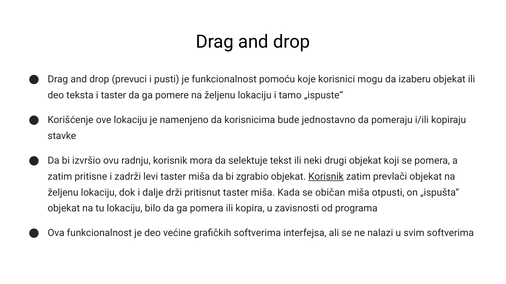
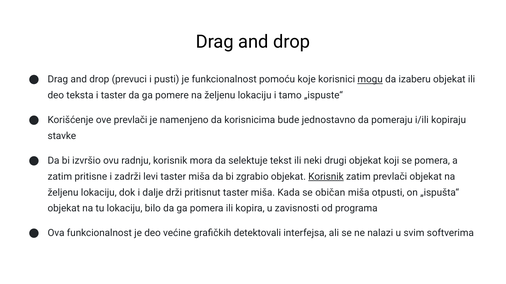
mogu underline: none -> present (370, 80)
ove lokaciju: lokaciju -> prevlači (131, 120)
grafičkih softverima: softverima -> detektovali (257, 234)
